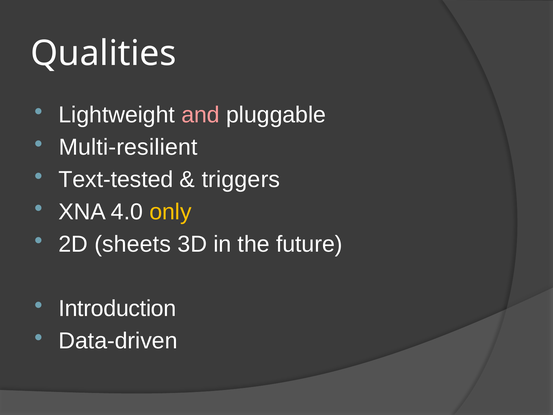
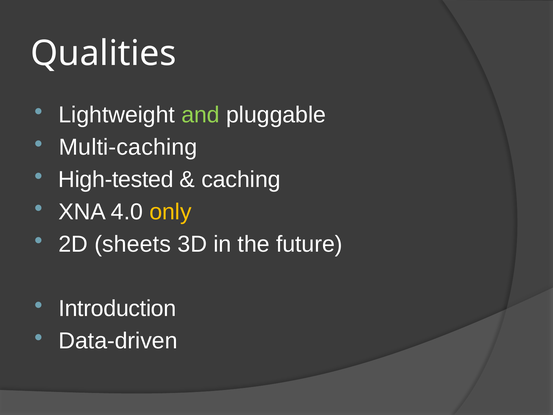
and colour: pink -> light green (201, 115)
Multi-resilient: Multi-resilient -> Multi-caching (128, 147)
Text-tested: Text-tested -> High-tested (116, 179)
triggers: triggers -> caching (241, 179)
